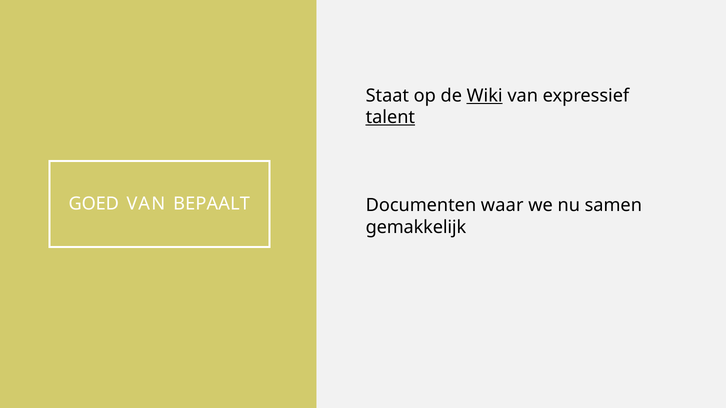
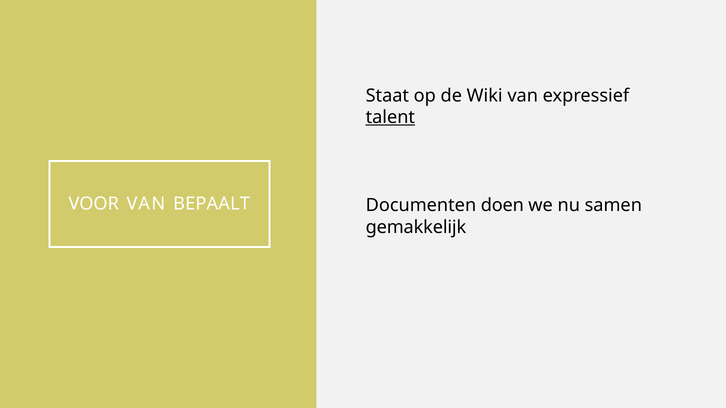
Wiki underline: present -> none (485, 96)
GOED: GOED -> VOOR (94, 204)
waar: waar -> doen (502, 205)
